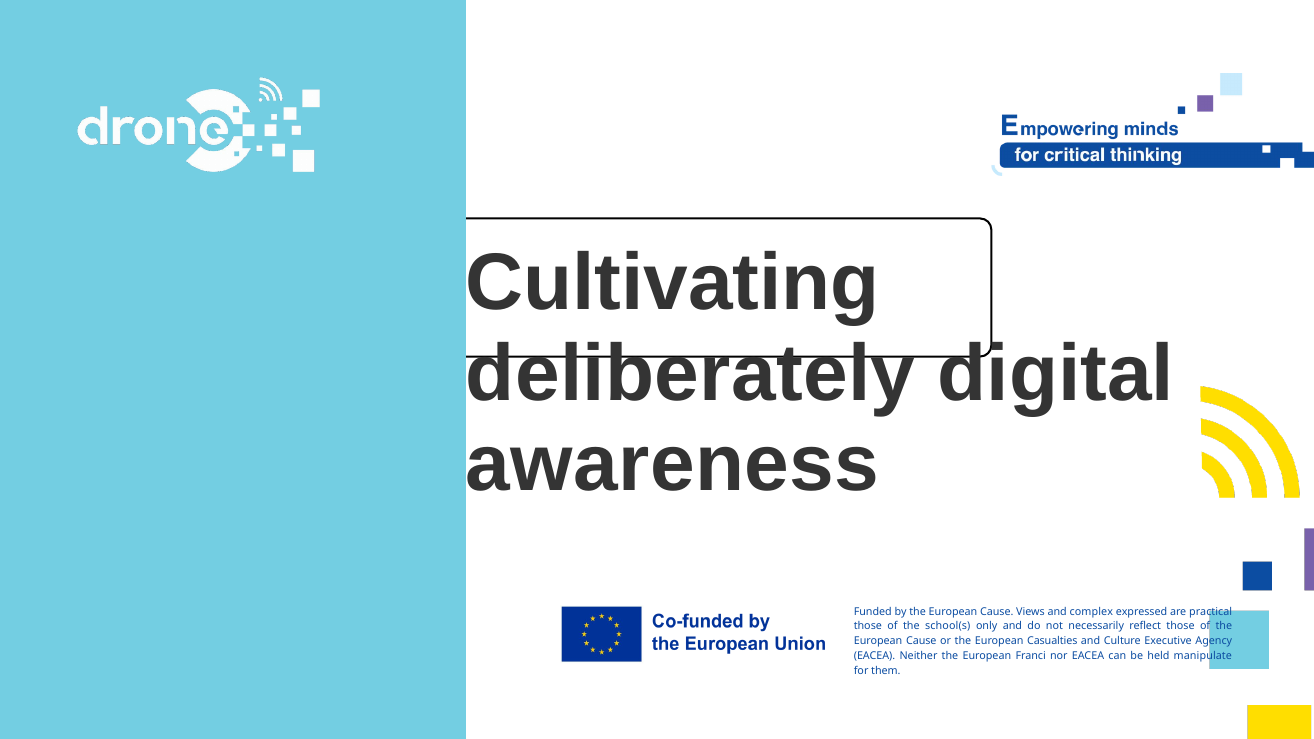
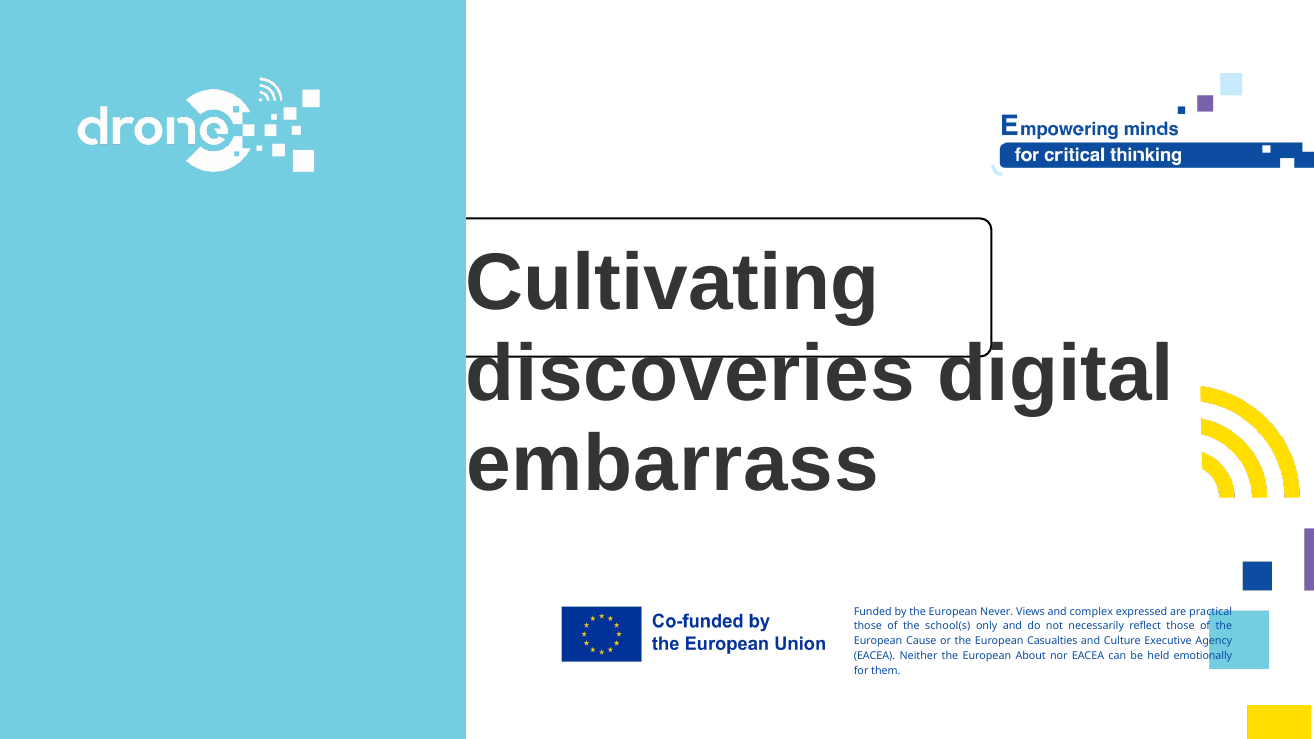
deliberately: deliberately -> discoveries (690, 374)
awareness: awareness -> embarrass (672, 464)
by the European Cause: Cause -> Never (997, 612)
Franci: Franci -> About (1031, 656)
manipulate: manipulate -> emotionally (1203, 656)
